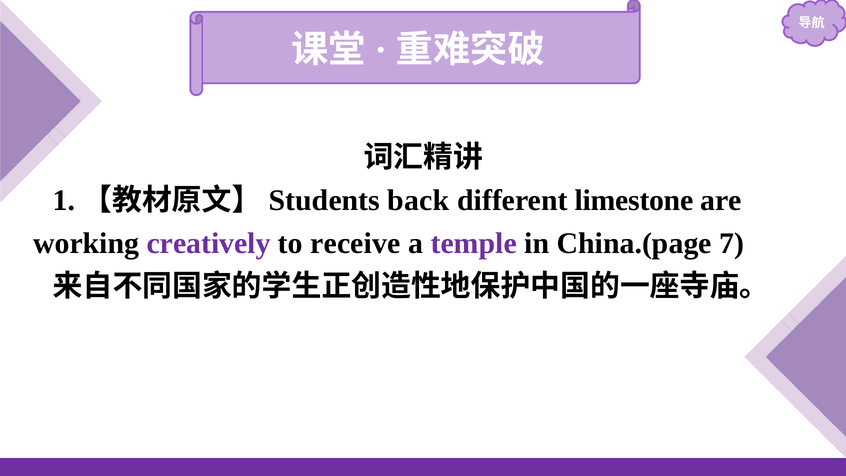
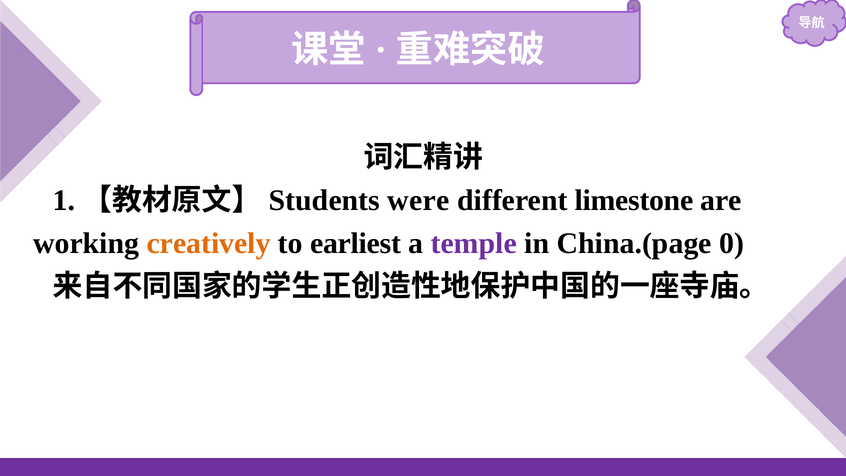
back: back -> were (418, 200)
creatively colour: purple -> orange (209, 243)
receive: receive -> earliest (356, 243)
7: 7 -> 0 (732, 243)
